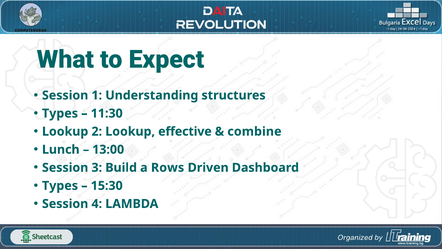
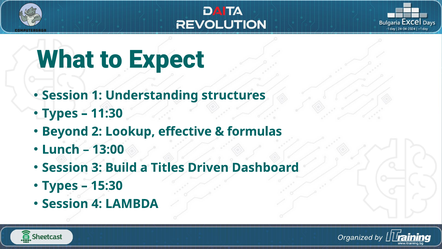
Lookup: Lookup -> Beyond (65, 131)
combine: combine -> formulas (255, 131)
Rows: Rows -> Titles (168, 167)
